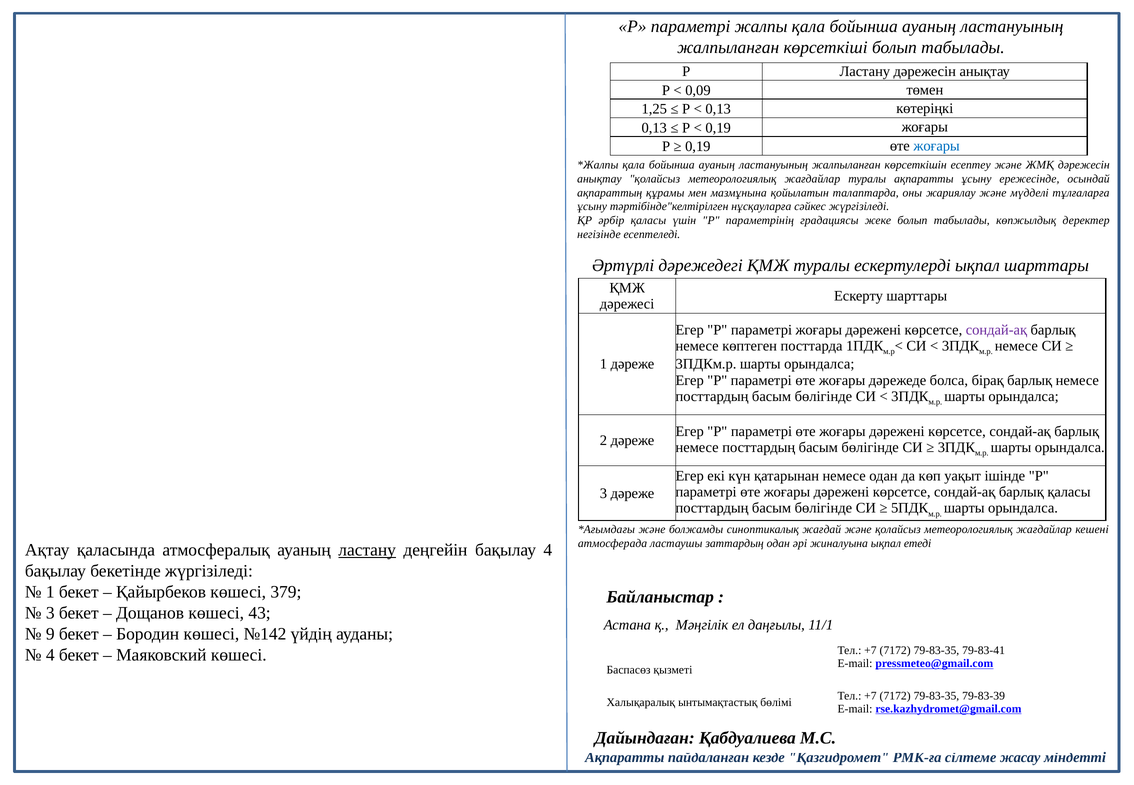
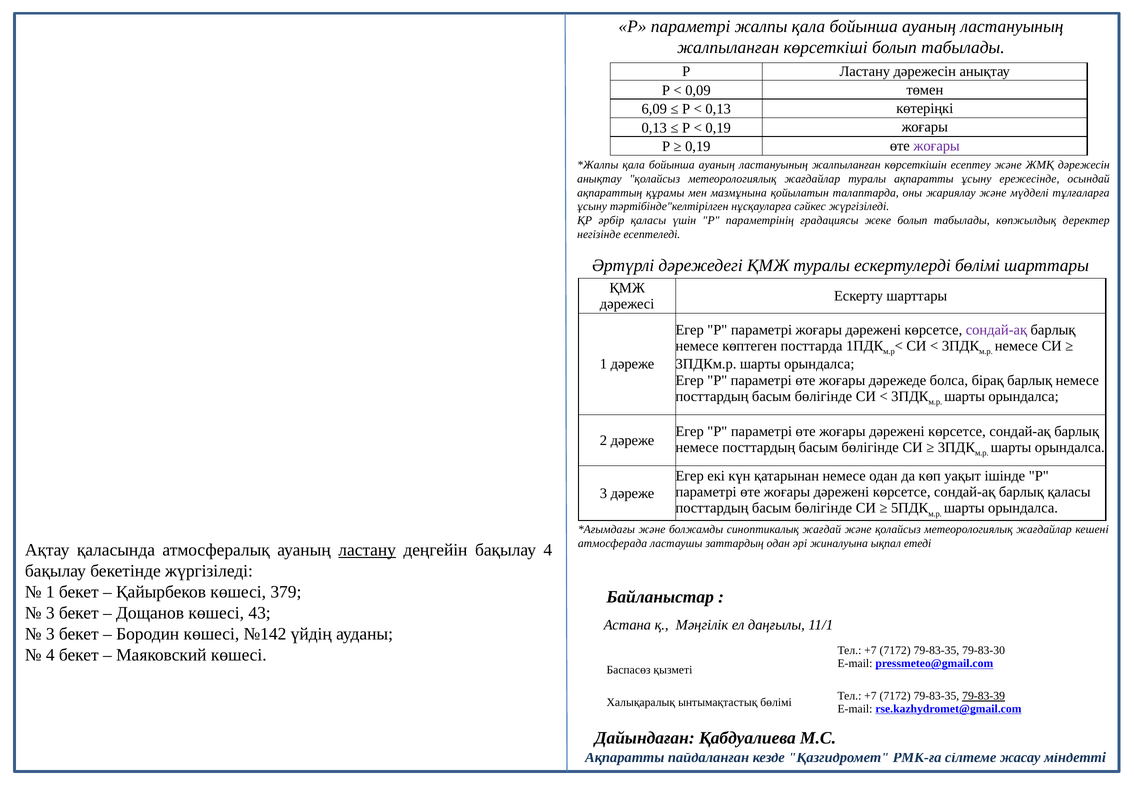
1,25: 1,25 -> 6,09 (654, 109)
жоғары colour: blue -> purple (937, 146)
ескертулерді ықпал: ықпал -> бөлімі (978, 265)
9: 9 -> 3 (50, 634)
79-83-41: 79-83-41 -> 79-83-30 (984, 651)
79-83-39 underline: none -> present (984, 696)
